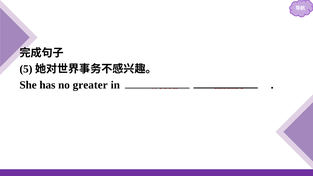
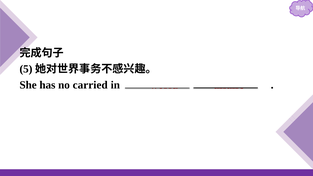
greater: greater -> carried (90, 85)
